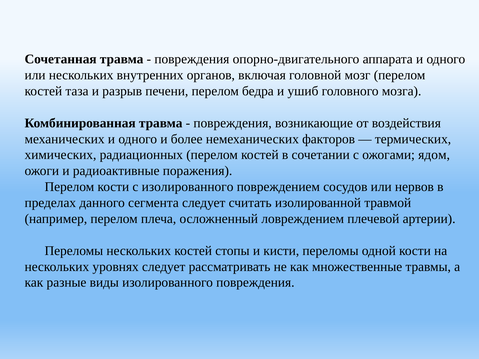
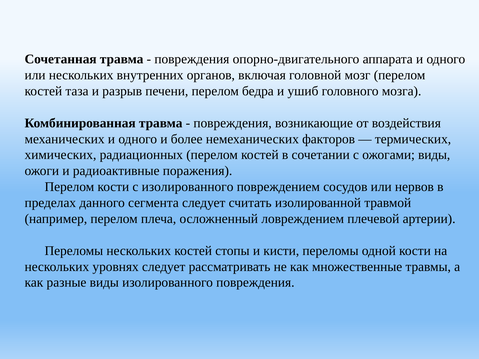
ожогами ядом: ядом -> виды (434, 155)
